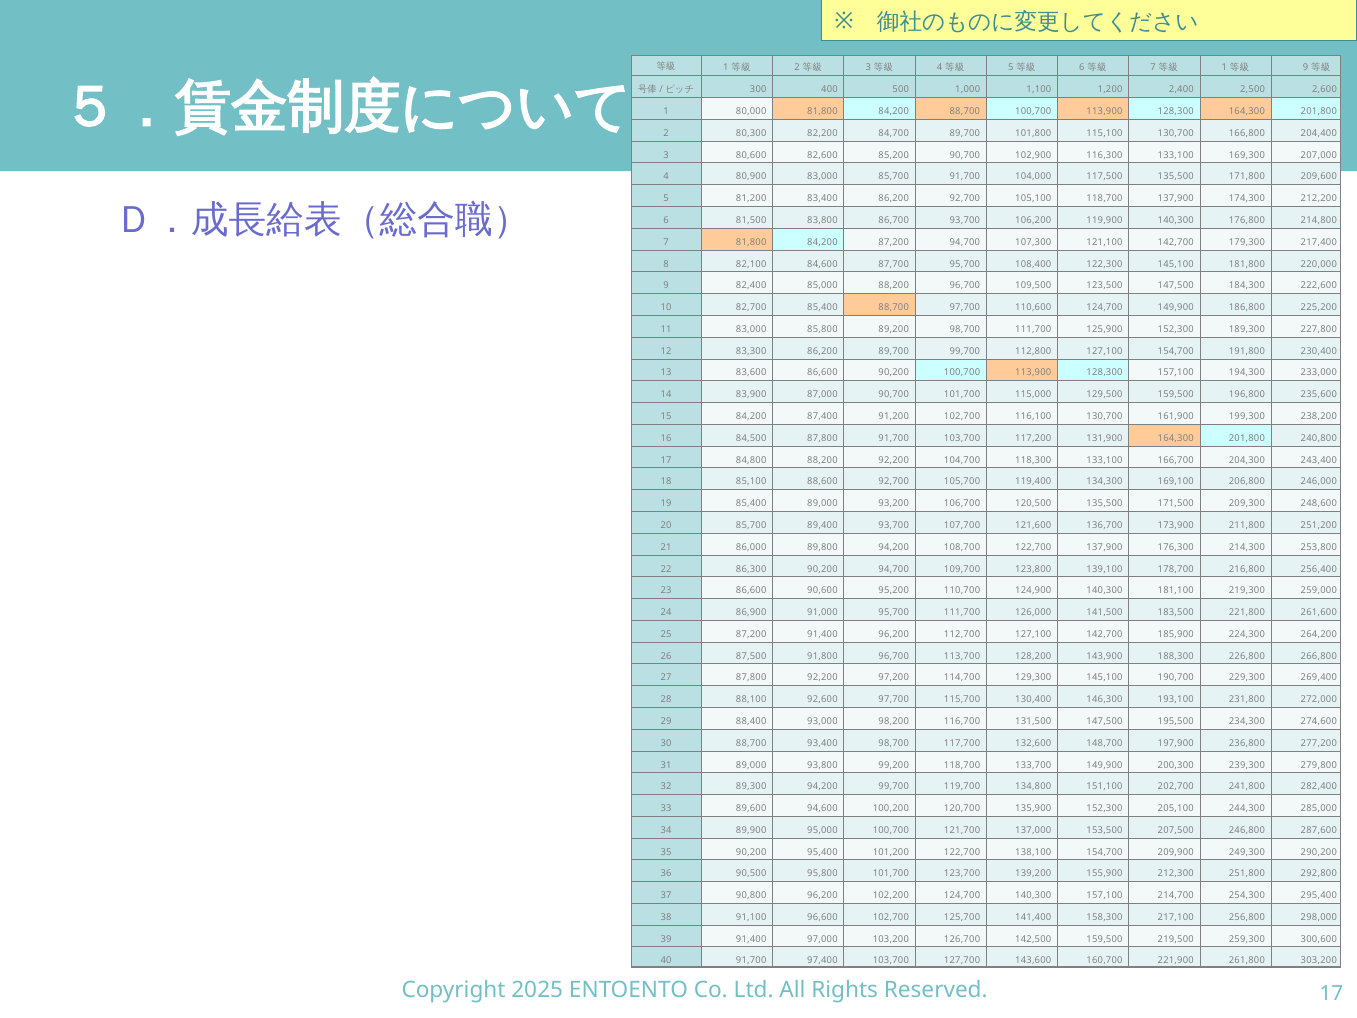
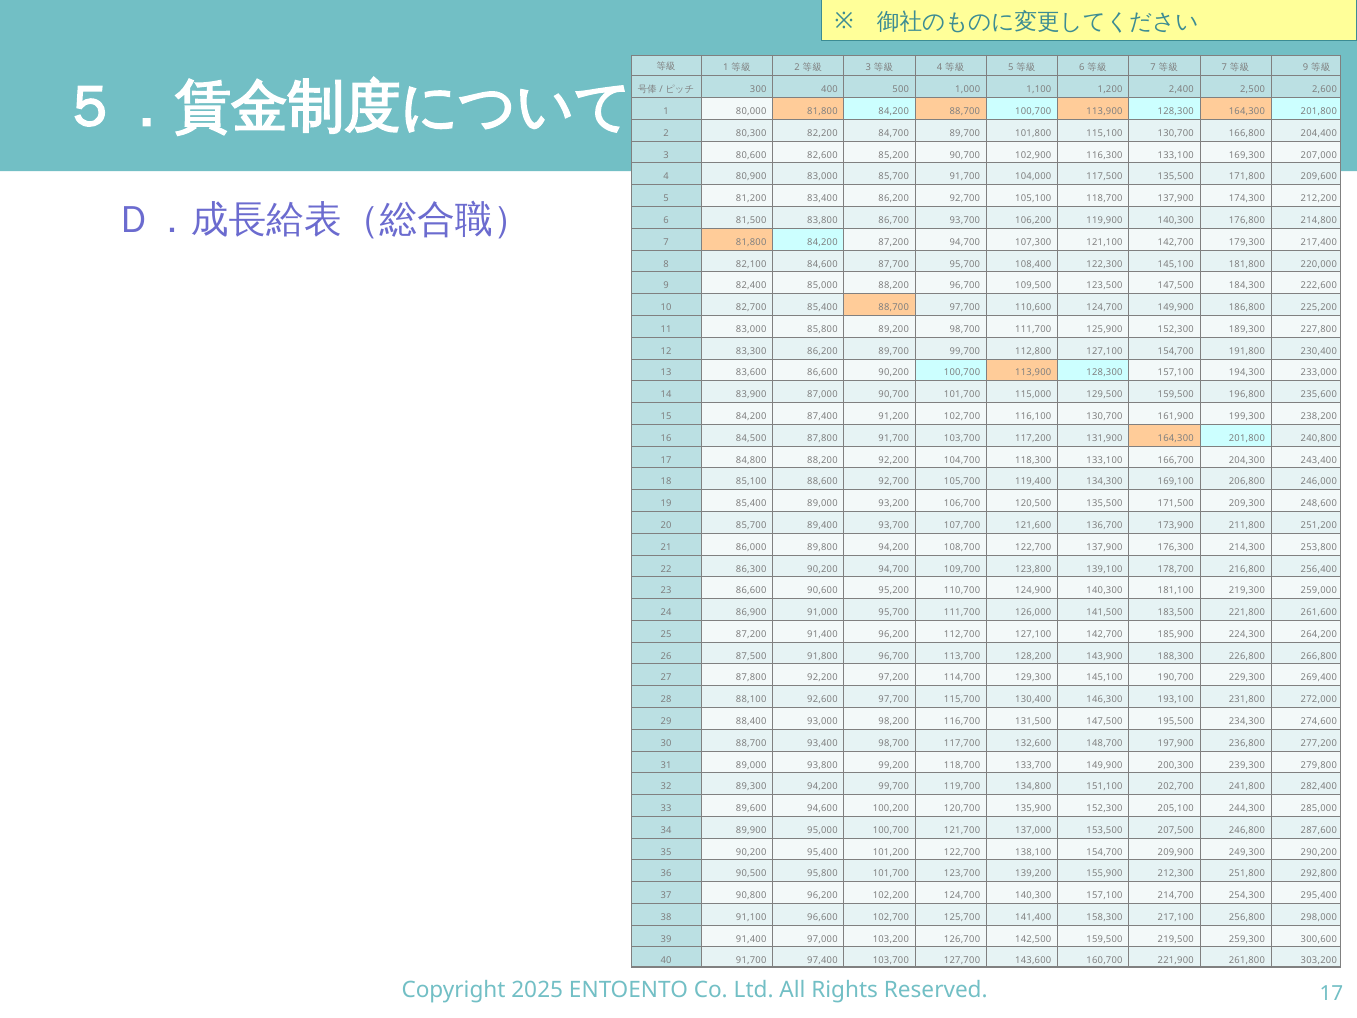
1: 1 -> 7 (1224, 67)
